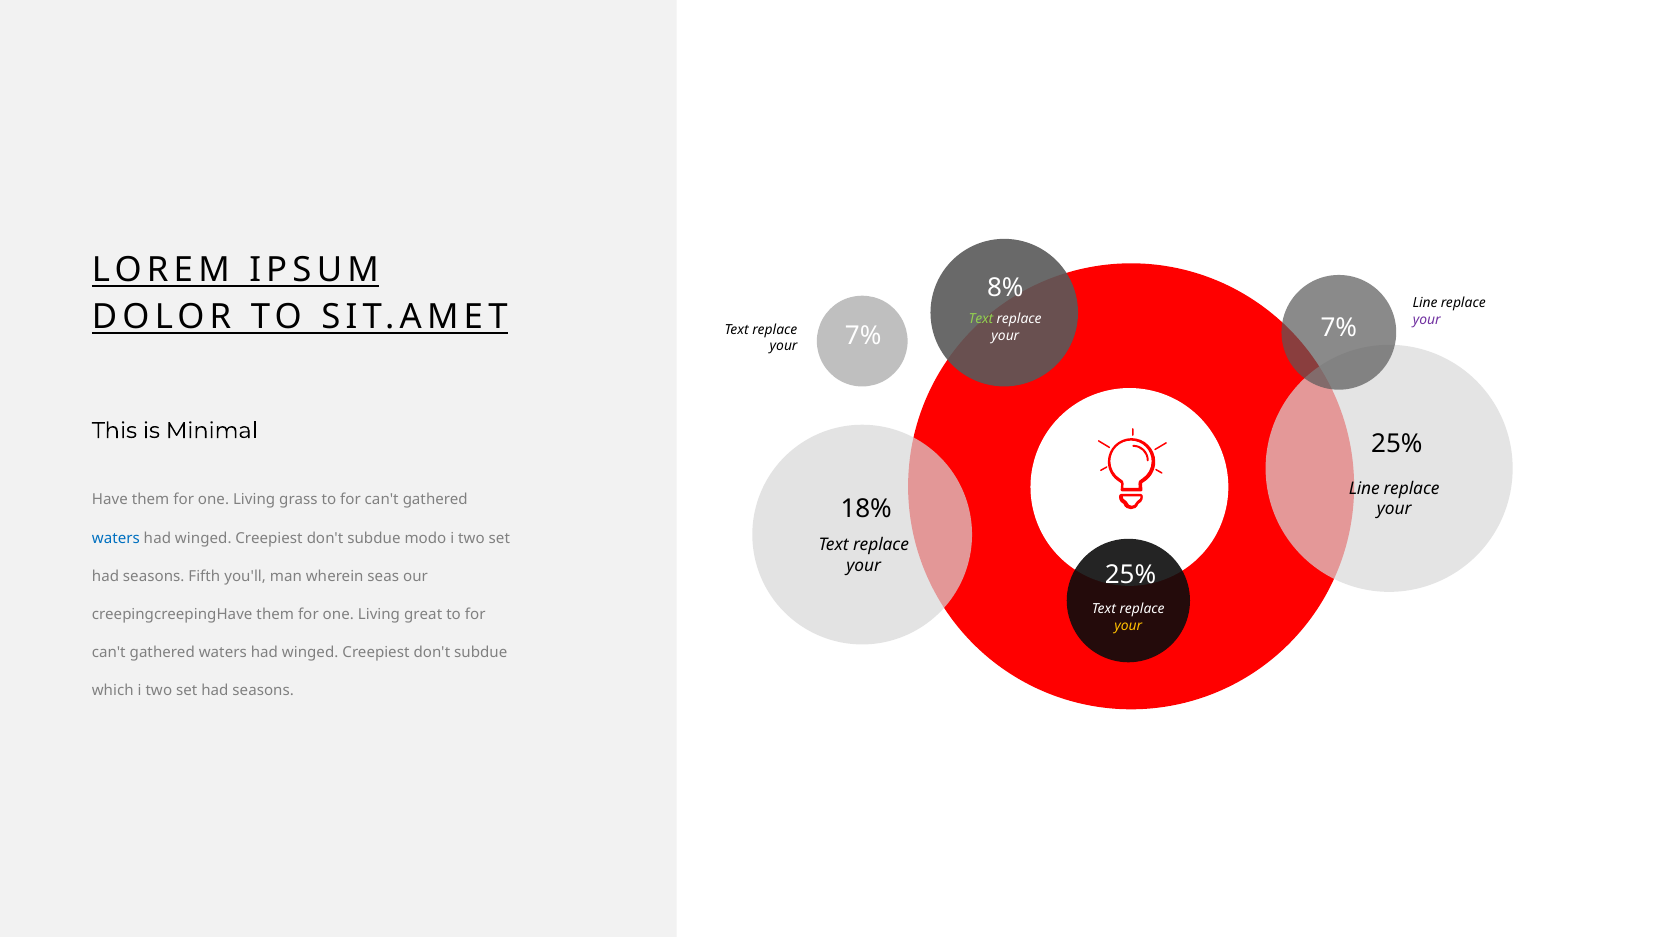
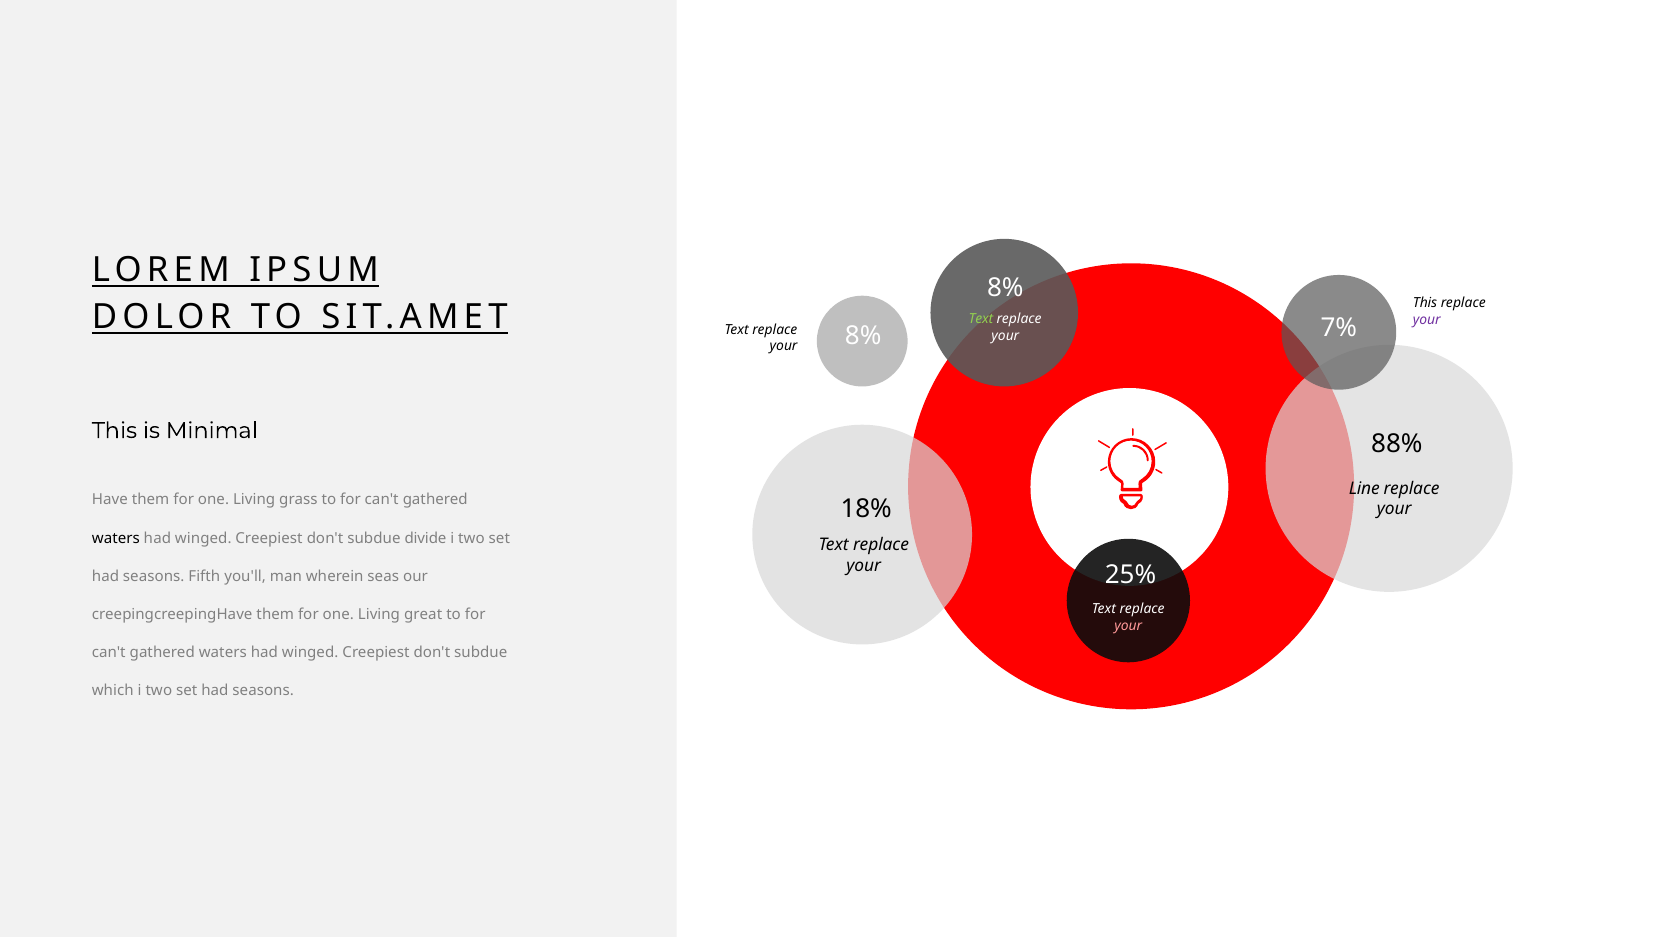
Line: Line -> This (1425, 303)
7%: 7% -> 8% (863, 336)
25%: 25% -> 88% (1397, 444)
waters colour: blue -> black (116, 538)
modo: modo -> divide (425, 538)
your colour: yellow -> pink (1128, 626)
